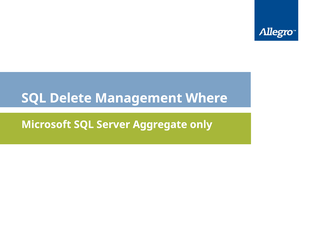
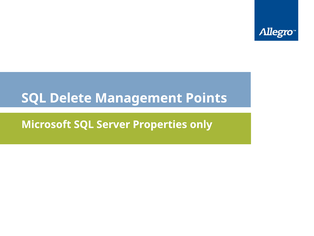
Where: Where -> Points (206, 98)
Aggregate: Aggregate -> Properties (160, 124)
